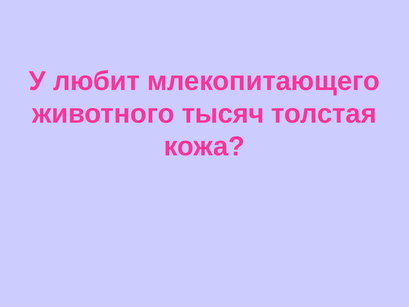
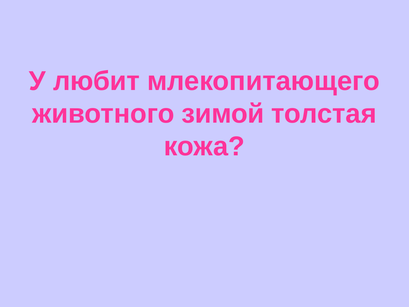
тысяч: тысяч -> зимой (223, 114)
